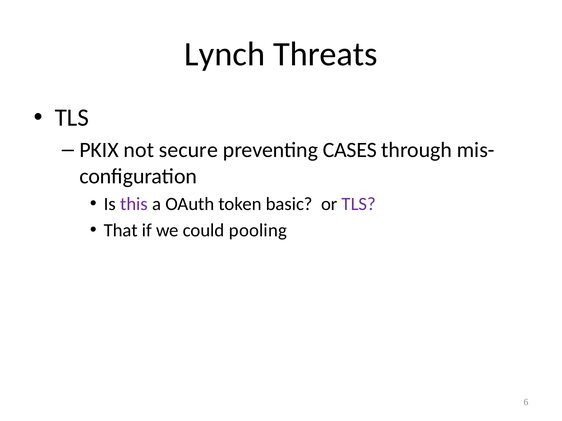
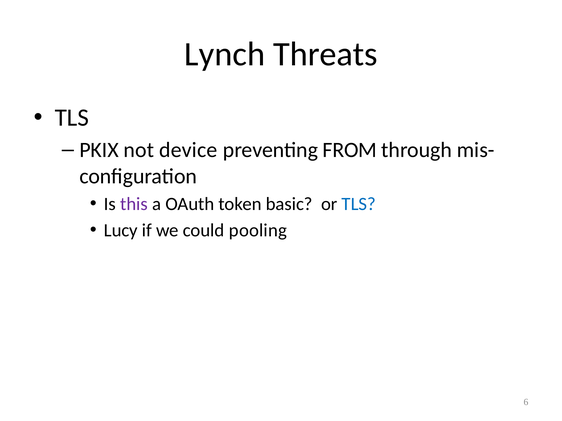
secure: secure -> device (188, 150)
CASES: CASES -> FROM (350, 150)
TLS colour: purple -> blue (359, 204)
That: That -> Lucy (121, 231)
